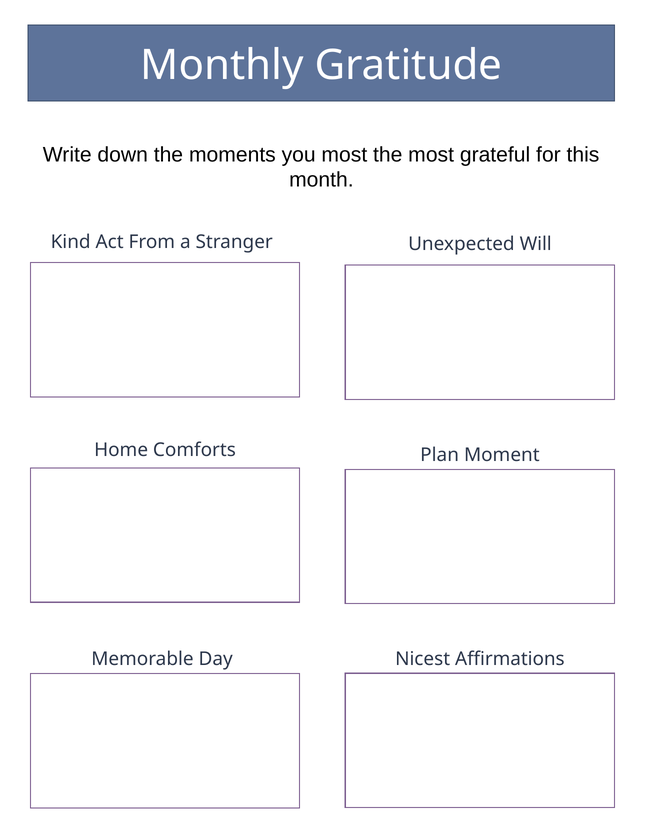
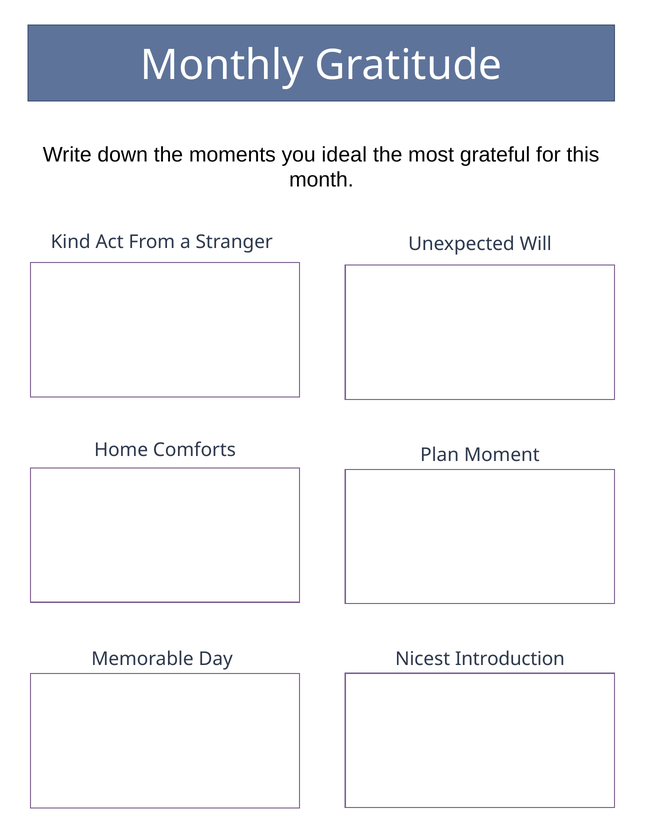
you most: most -> ideal (344, 155)
Affirmations: Affirmations -> Introduction (510, 659)
